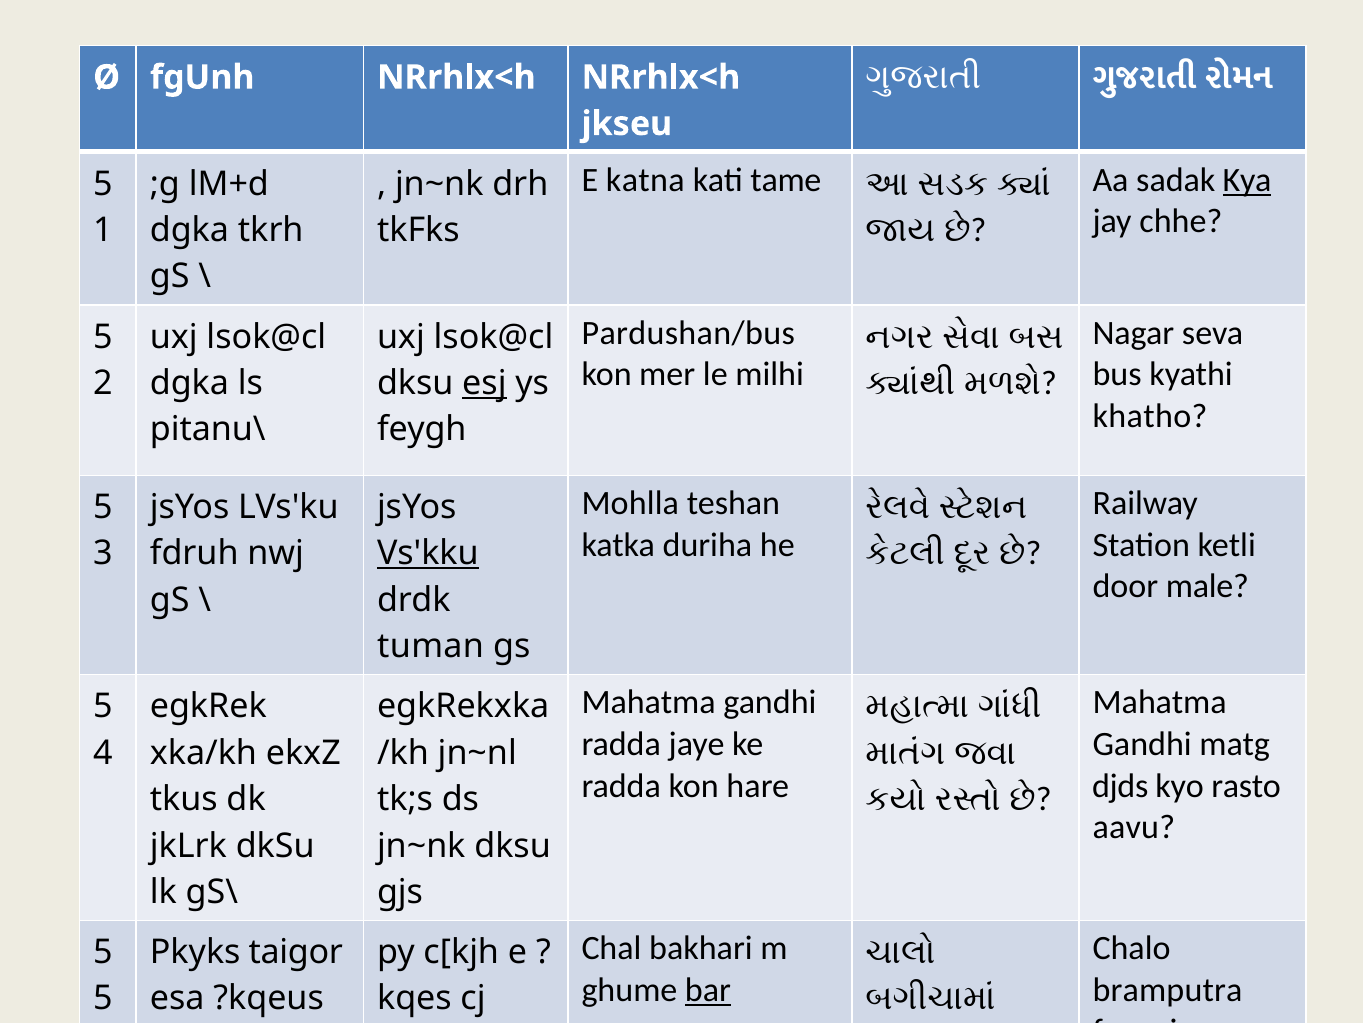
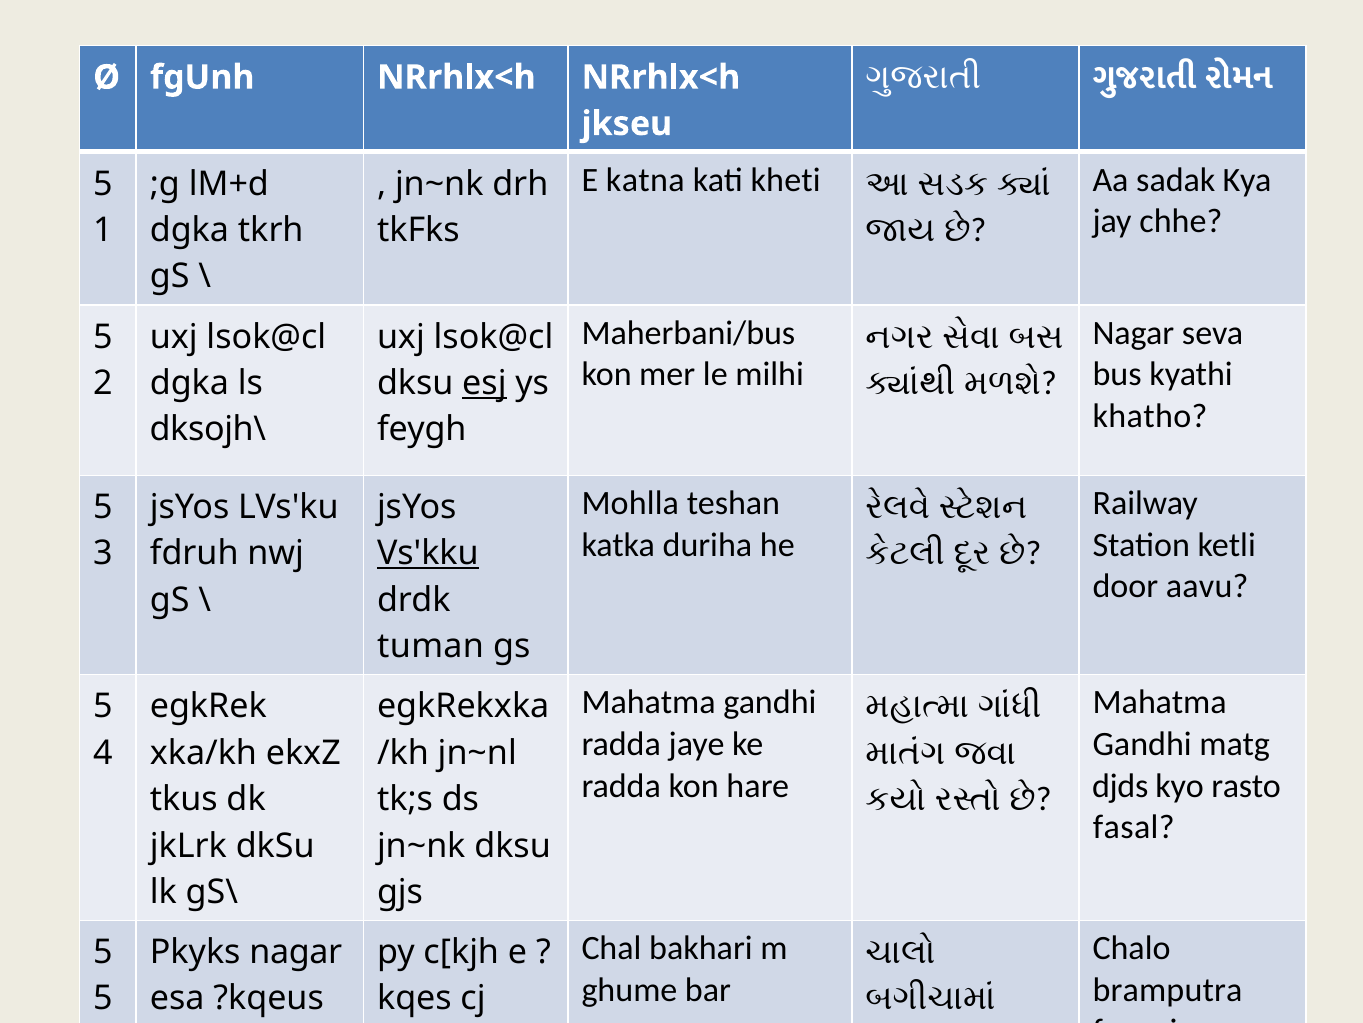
tame: tame -> kheti (786, 180)
Kya underline: present -> none (1247, 180)
Pardushan/bus: Pardushan/bus -> Maherbani/bus (688, 333)
pitanu\: pitanu\ -> dksojh\ (208, 429)
male: male -> aavu (1207, 586)
aavu: aavu -> fasal (1134, 827)
Pkyks taigor: taigor -> nagar (296, 952)
bar underline: present -> none (708, 989)
